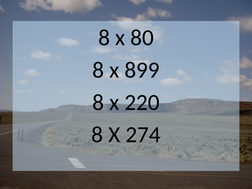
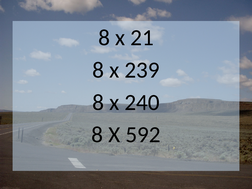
80: 80 -> 21 (142, 38)
899: 899 -> 239 (142, 70)
220: 220 -> 240 (142, 102)
274: 274 -> 592 (143, 135)
